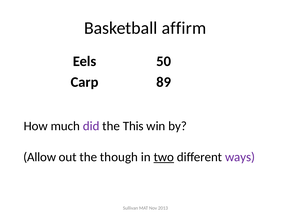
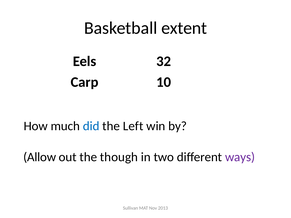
affirm: affirm -> extent (184, 28)
50: 50 -> 32 (164, 61)
89: 89 -> 10 (164, 82)
did colour: purple -> blue (91, 126)
This: This -> Left (133, 126)
two underline: present -> none (164, 157)
